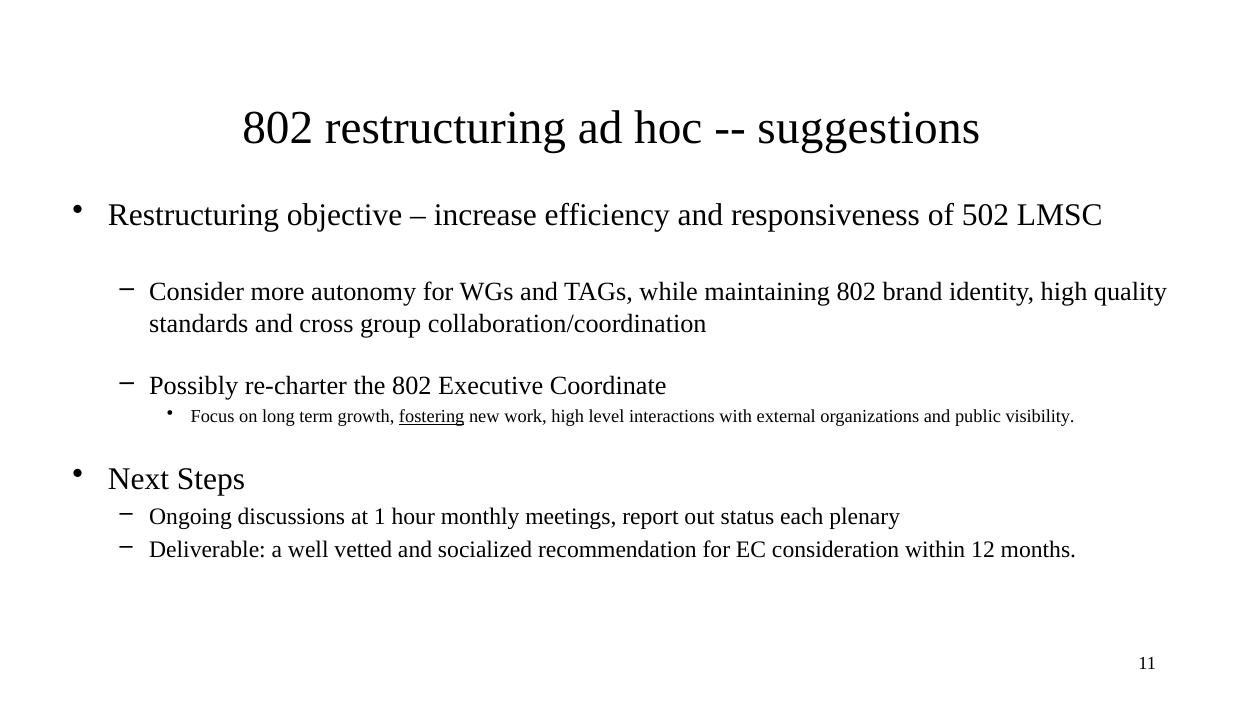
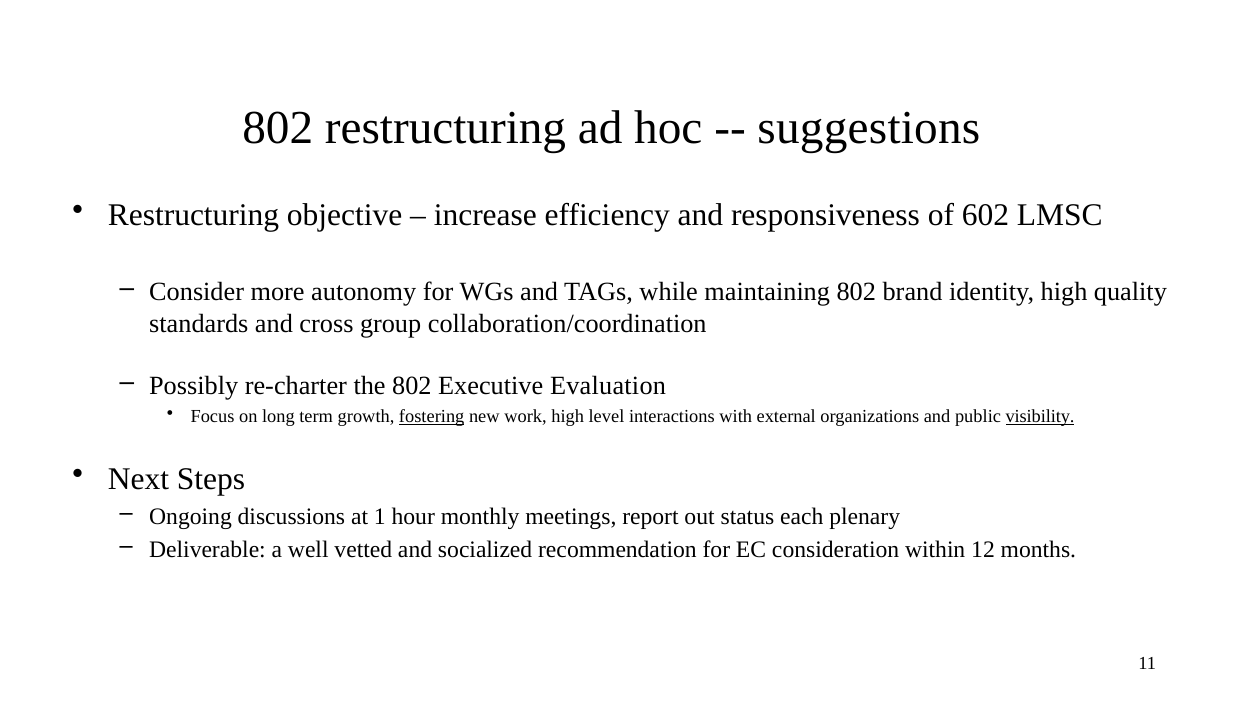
502: 502 -> 602 (985, 215)
Coordinate: Coordinate -> Evaluation (608, 386)
visibility underline: none -> present (1040, 416)
